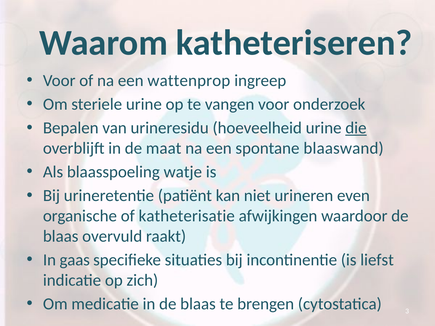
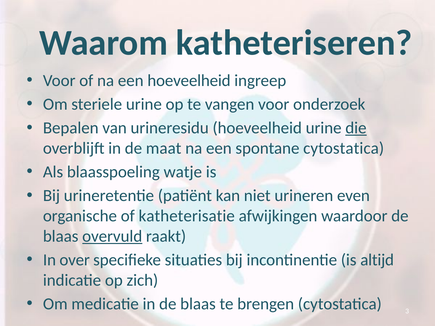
een wattenprop: wattenprop -> hoeveelheid (189, 81)
spontane blaaswand: blaaswand -> cytostatica (344, 148)
overvuld underline: none -> present (112, 236)
gaas: gaas -> over (75, 260)
liefst: liefst -> altijd (377, 260)
